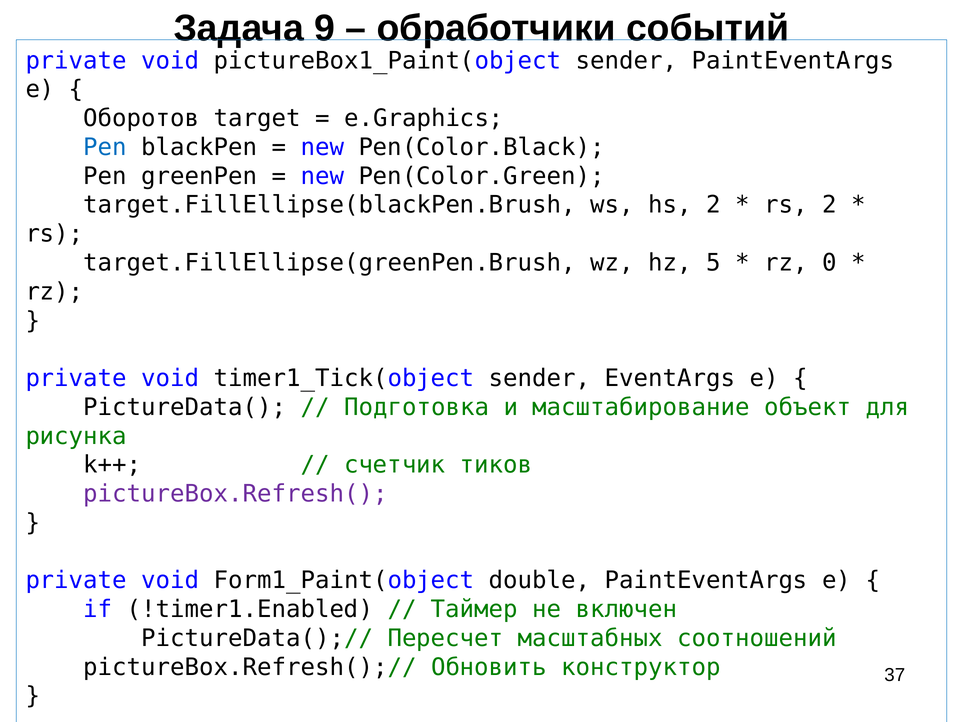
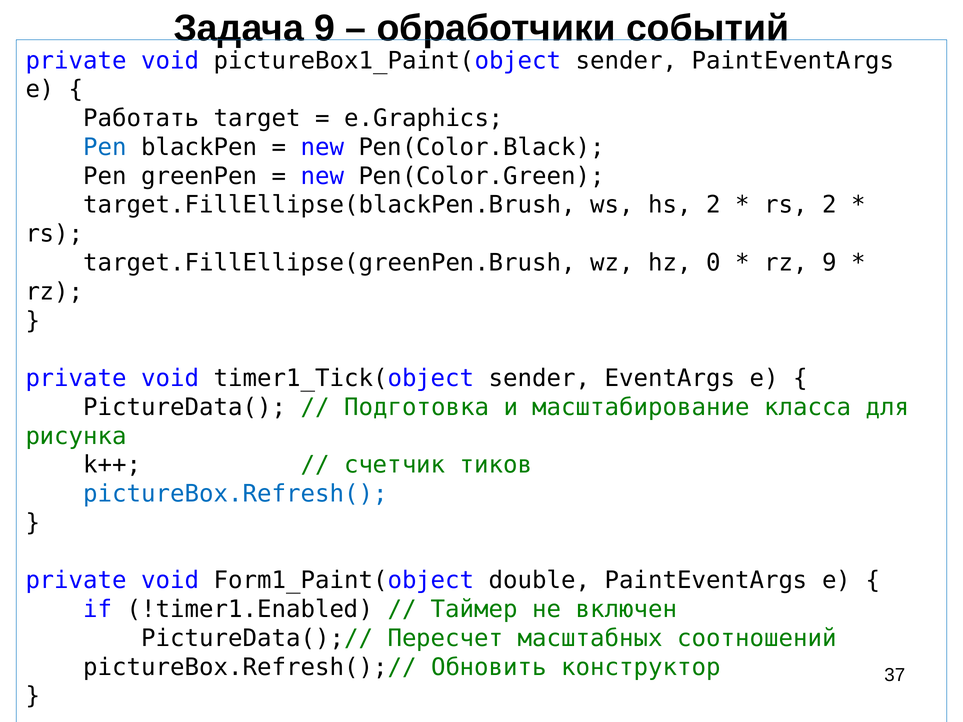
Оборотов: Оборотов -> Работать (141, 118)
5: 5 -> 0 (714, 263)
rz 0: 0 -> 9 (829, 263)
объект: объект -> класса (808, 407)
pictureBox.Refresh( colour: purple -> blue (236, 494)
